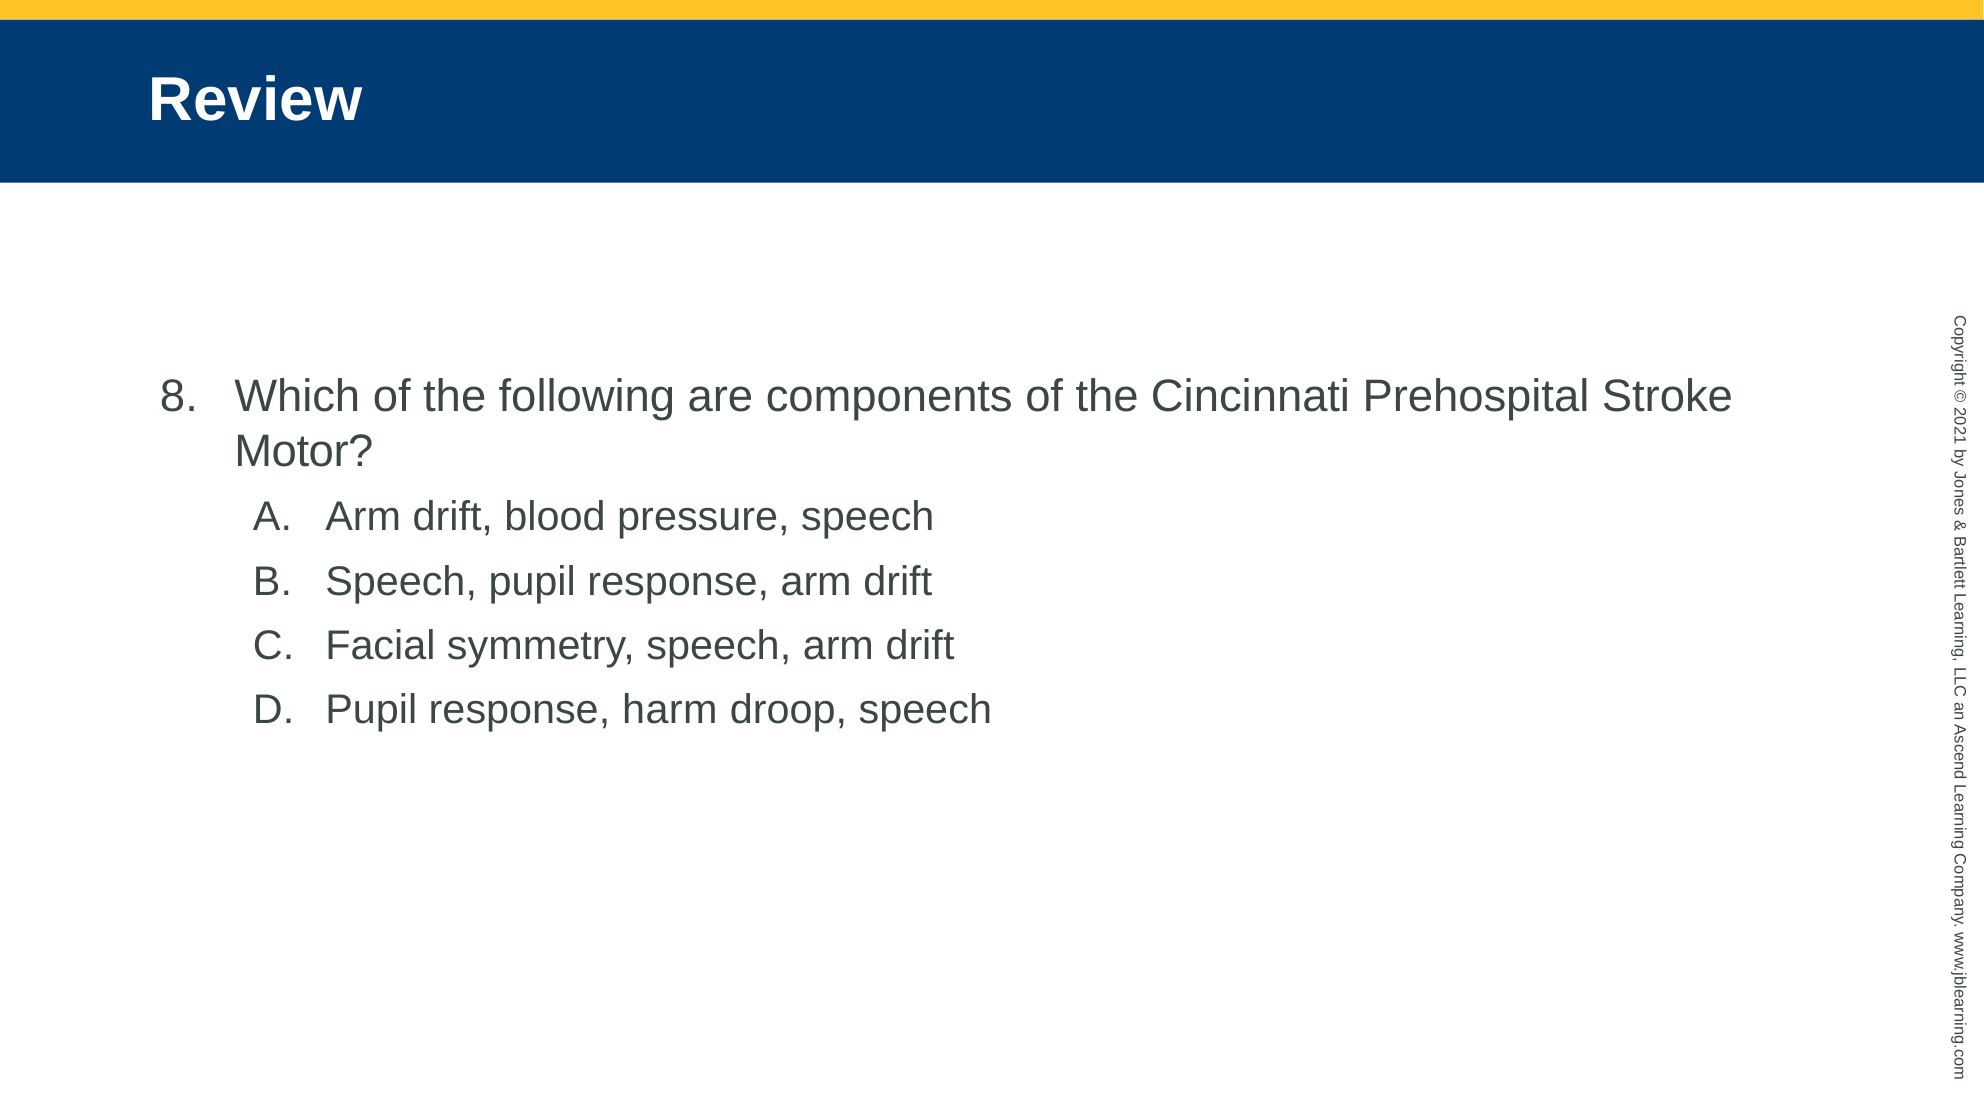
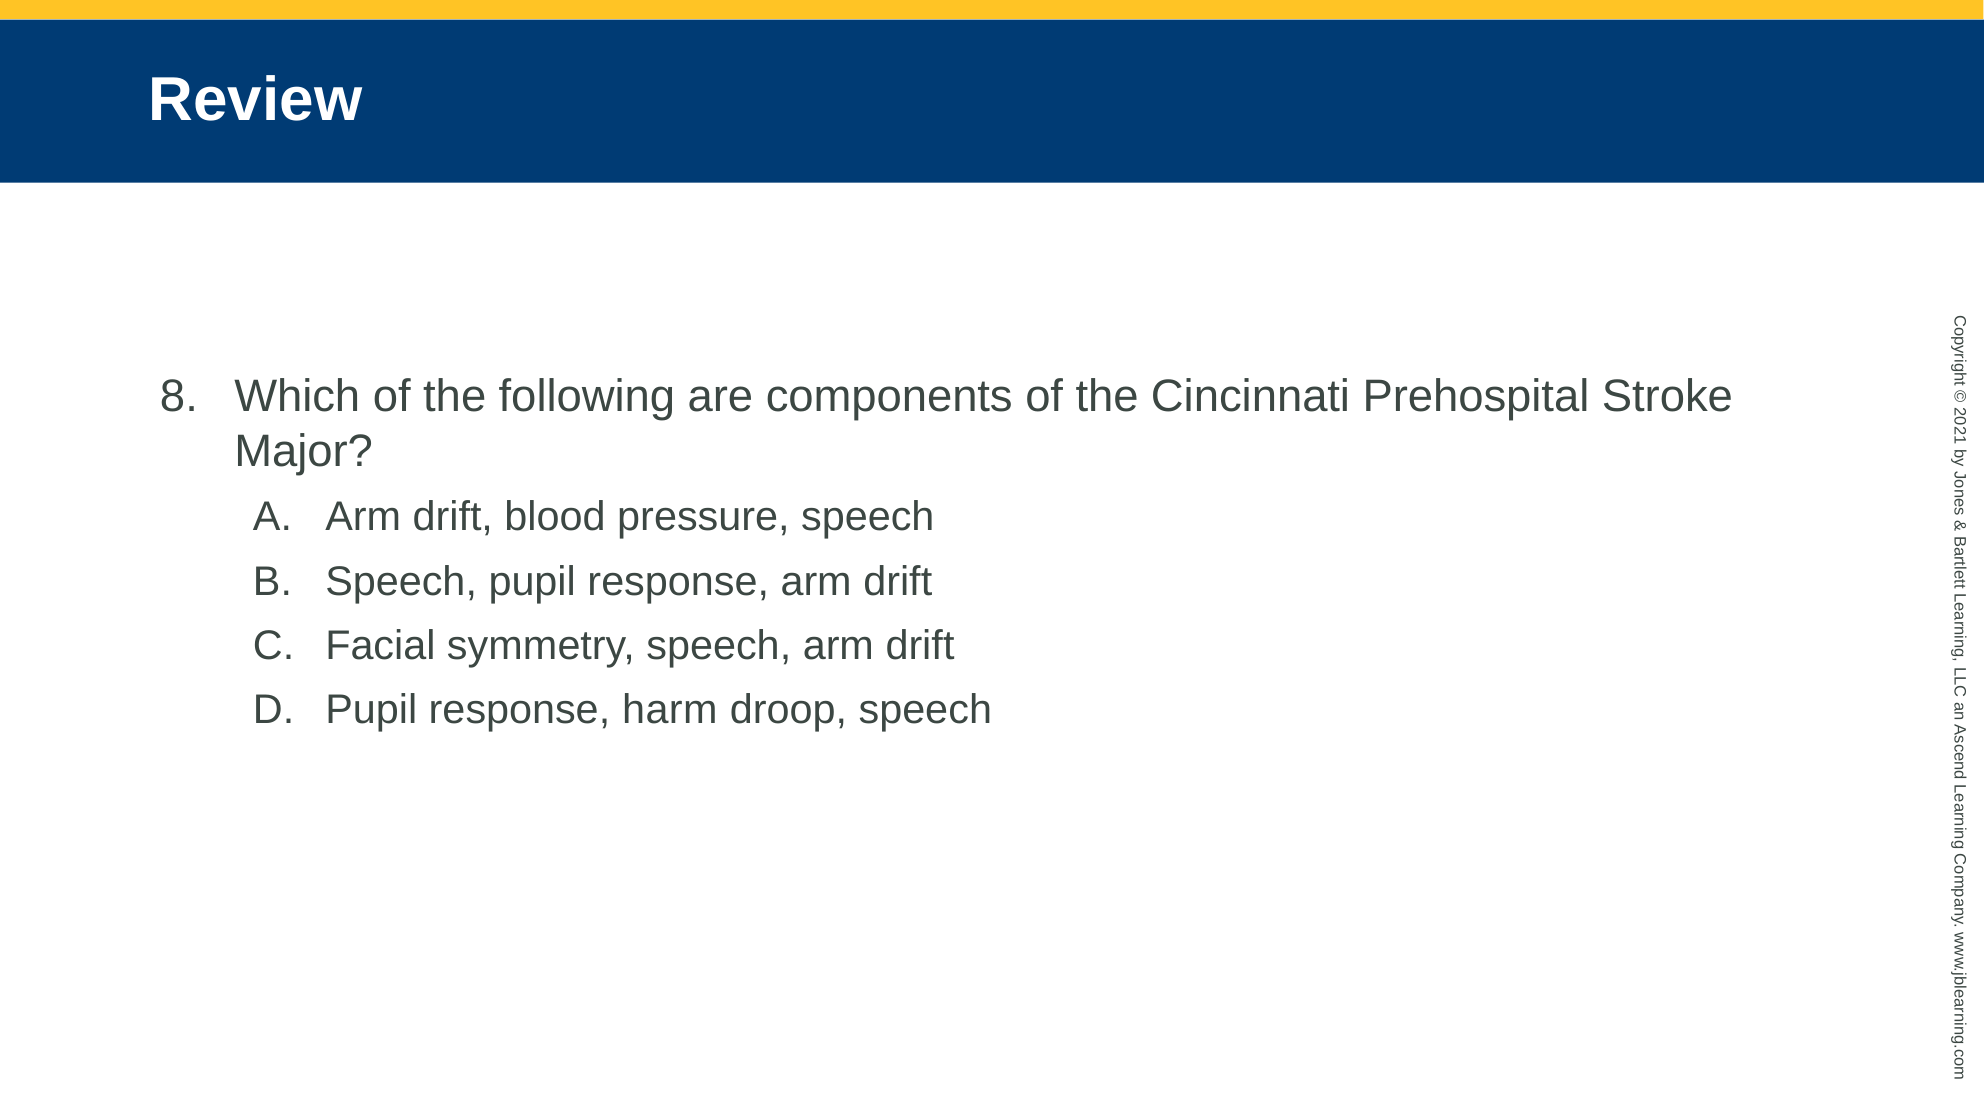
Motor: Motor -> Major (304, 451)
